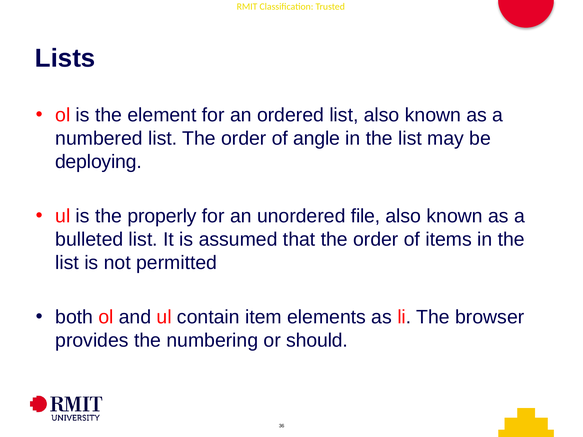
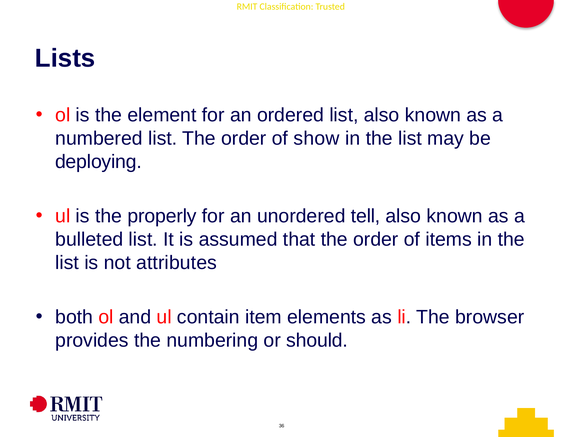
angle: angle -> show (317, 139)
file: file -> tell (366, 216)
permitted: permitted -> attributes (177, 263)
